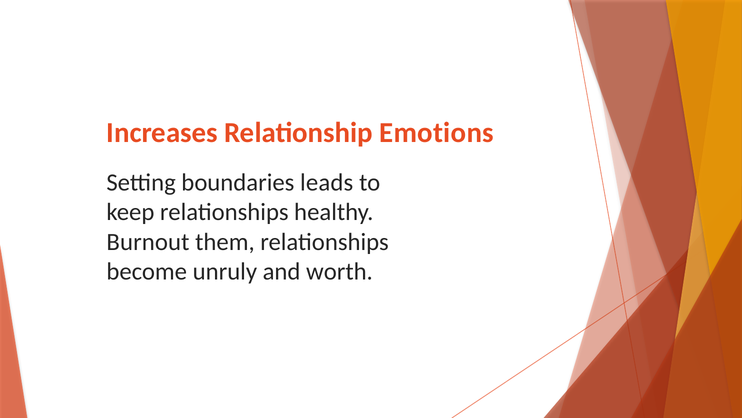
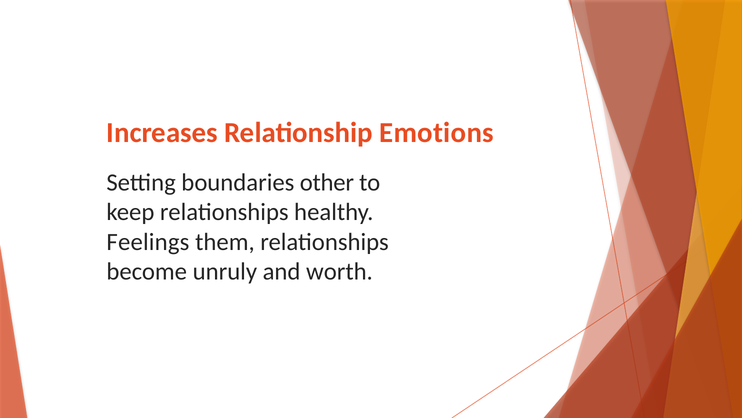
leads: leads -> other (327, 182)
Burnout: Burnout -> Feelings (148, 242)
